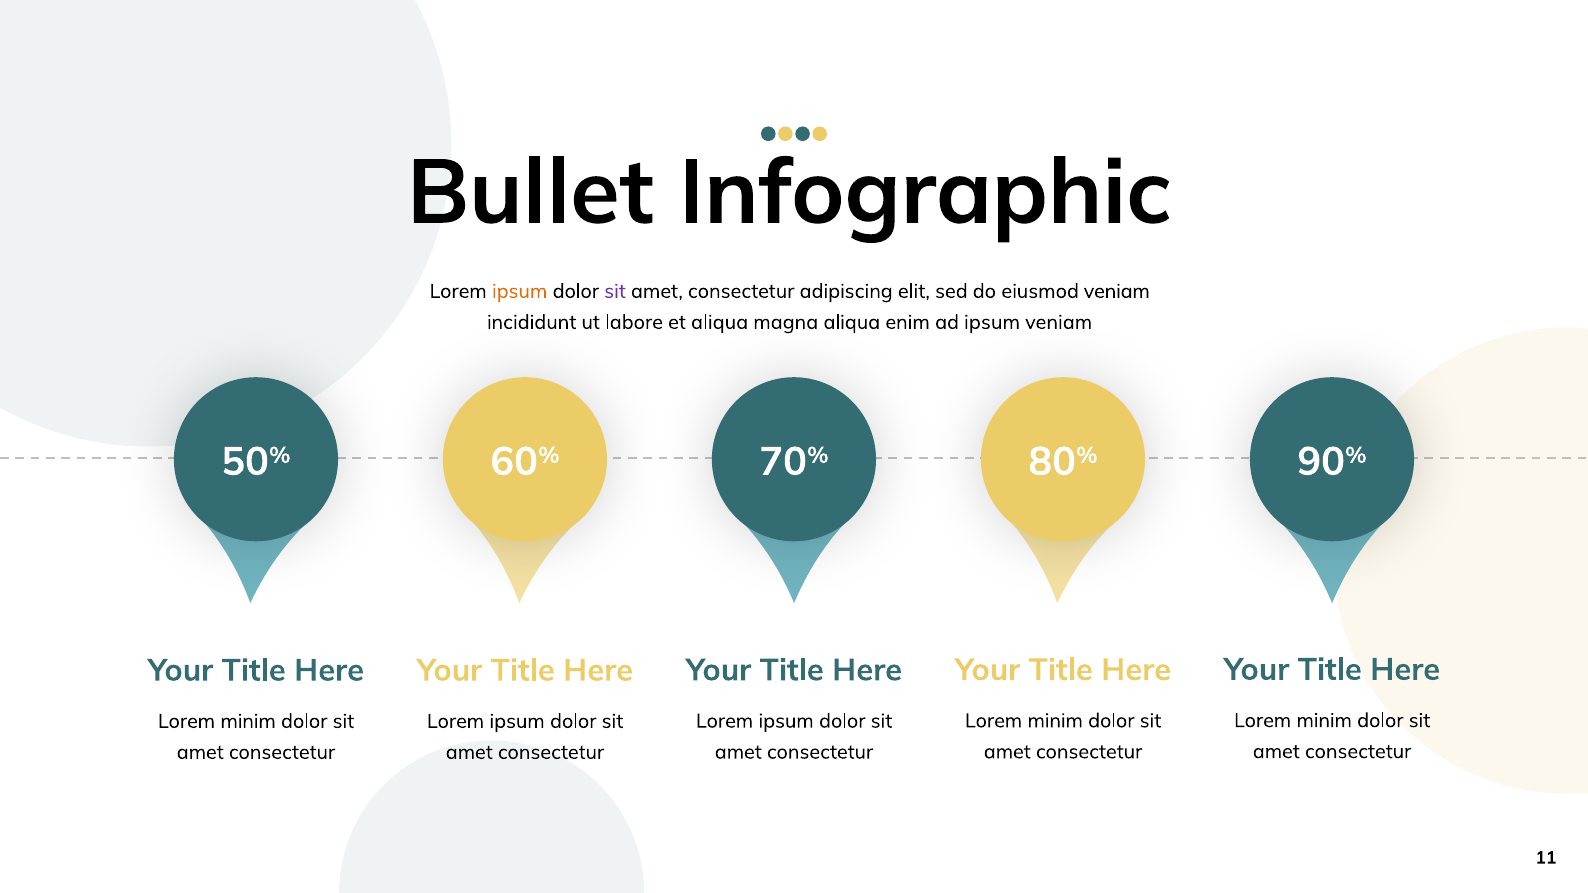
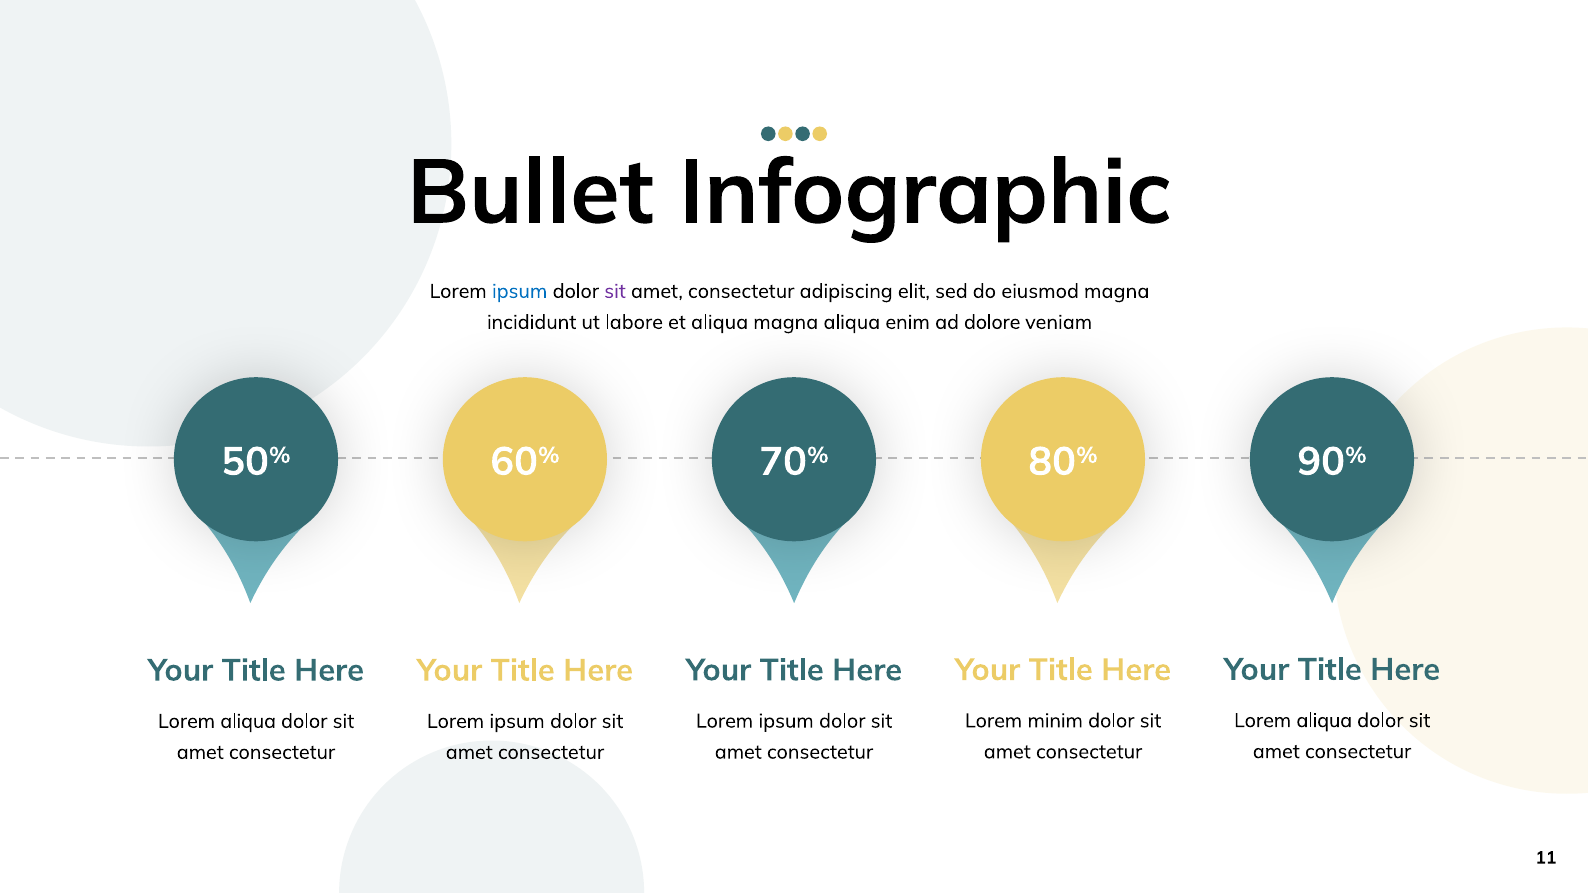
ipsum colour: orange -> blue (520, 291)
eiusmod veniam: veniam -> magna (1117, 291)
ad ipsum: ipsum -> dolore (992, 322)
minim: minim -> aliqua (1324, 721)
minim: minim -> aliqua (248, 722)
